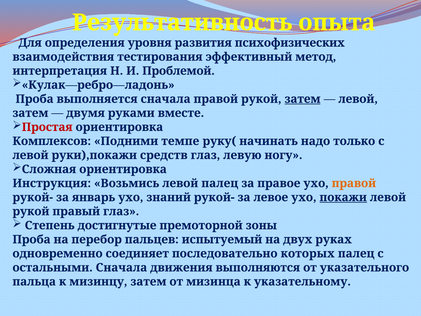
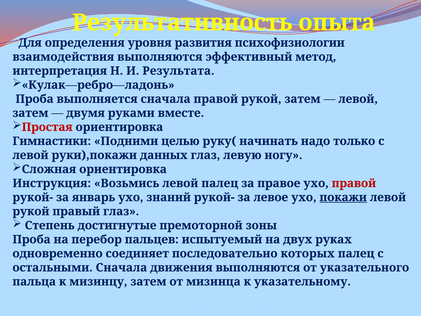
психофизических: психофизических -> психофизиологии (290, 43)
взаимодействия тестирования: тестирования -> выполняются (160, 57)
Проблемой: Проблемой -> Результата (178, 71)
затем underline: present -> none (303, 99)
Комплексов: Комплексов -> Гимнастики (52, 141)
темпе: темпе -> целью (180, 141)
средств: средств -> данных (164, 155)
правой colour: orange -> red (354, 183)
